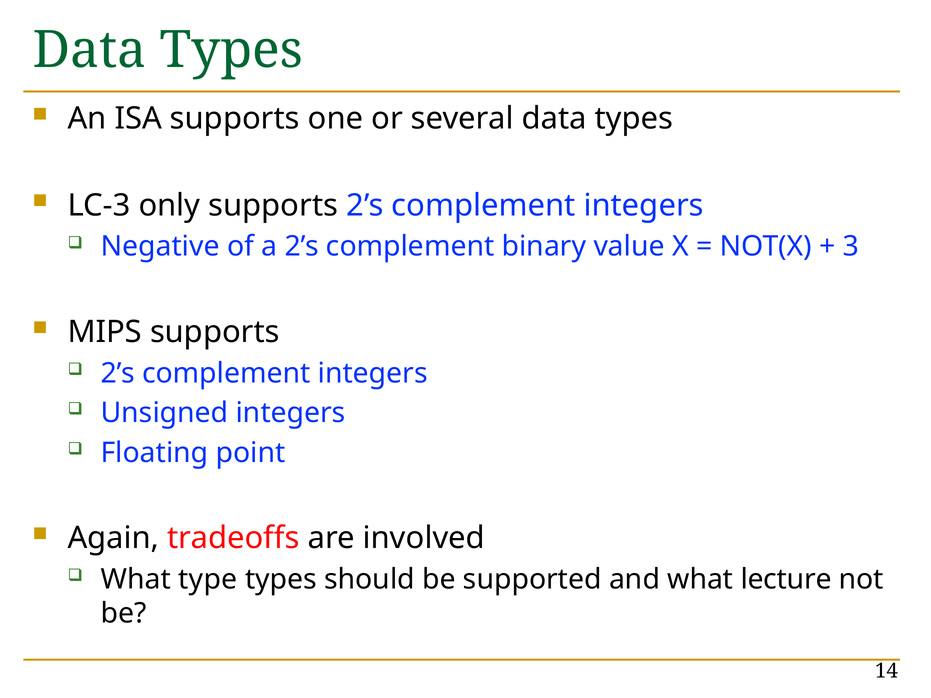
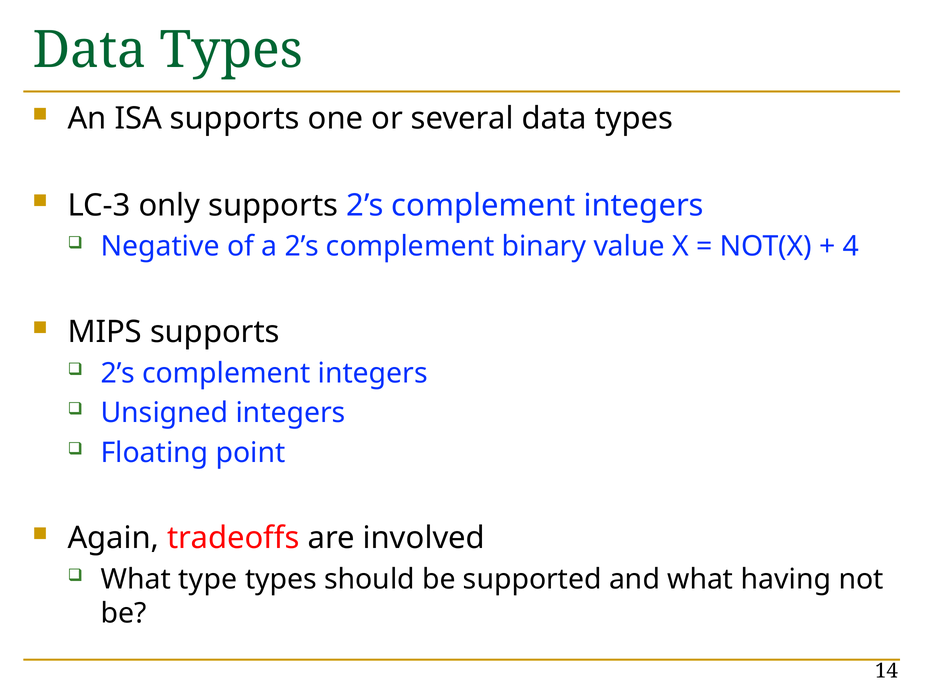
3: 3 -> 4 (851, 247)
lecture: lecture -> having (786, 580)
